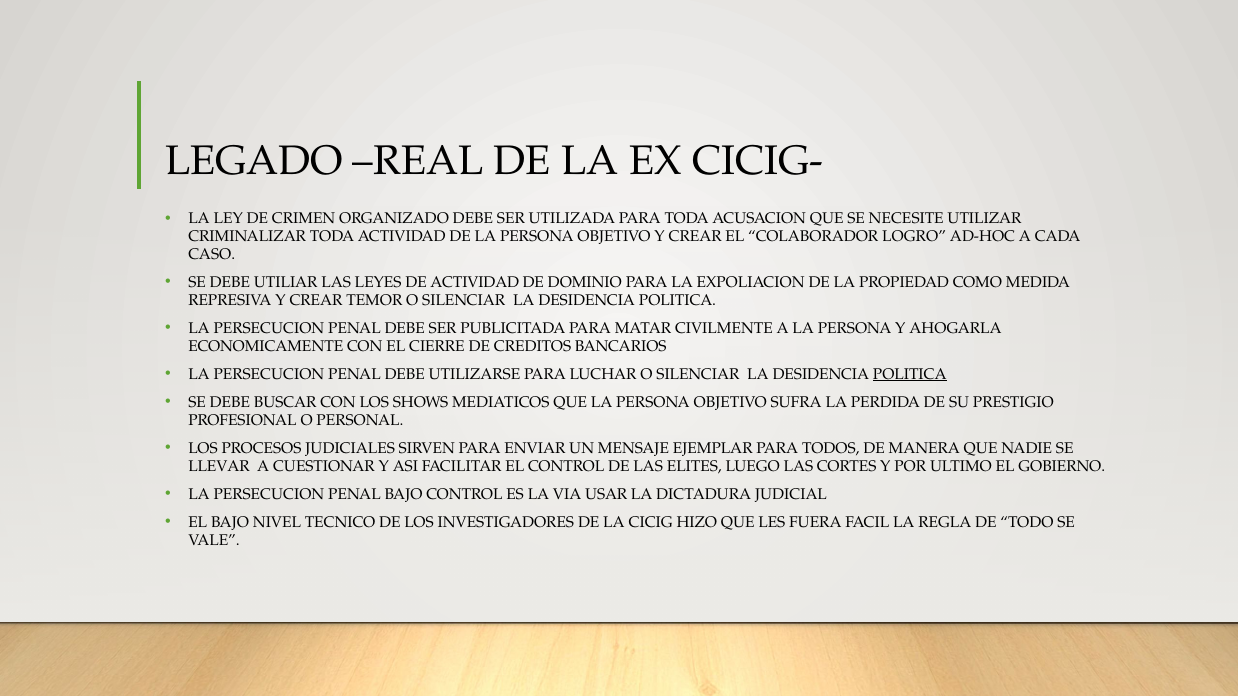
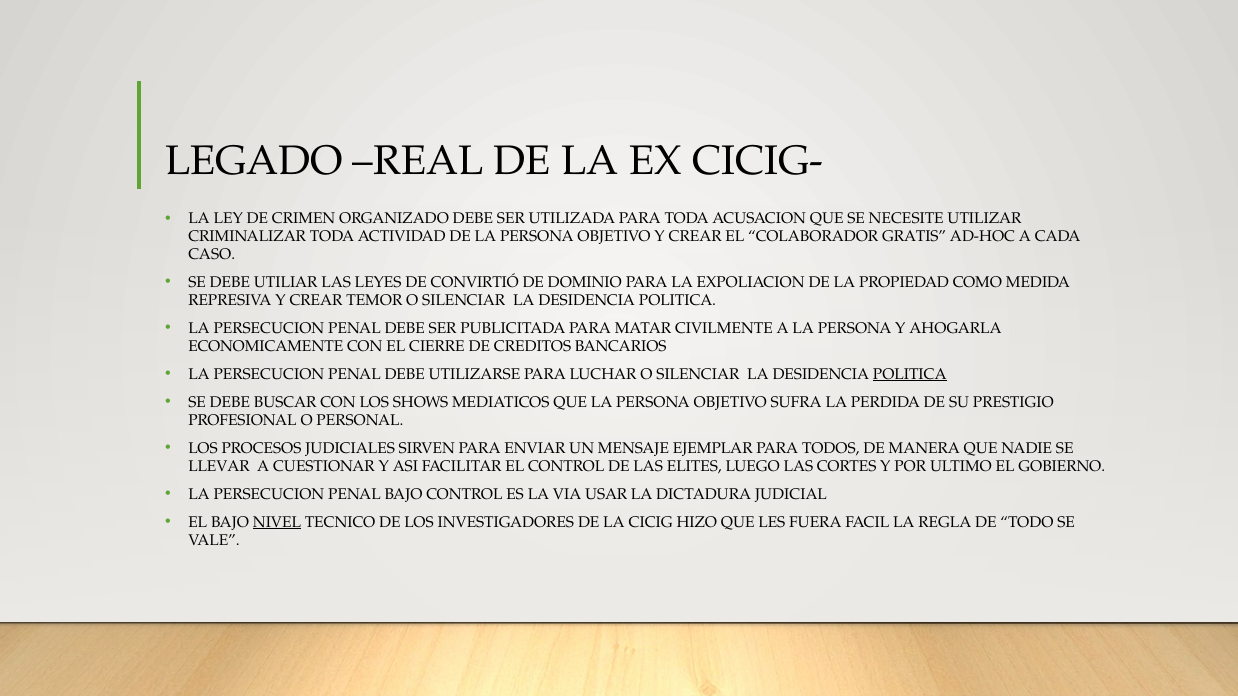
LOGRO: LOGRO -> GRATIS (914, 237)
DE ACTIVIDAD: ACTIVIDAD -> CONVIRTIÓ (475, 283)
NIVEL underline: none -> present (277, 522)
